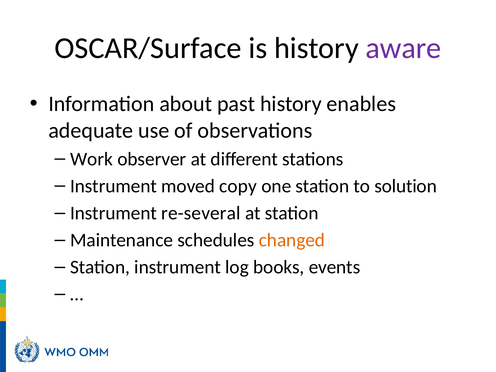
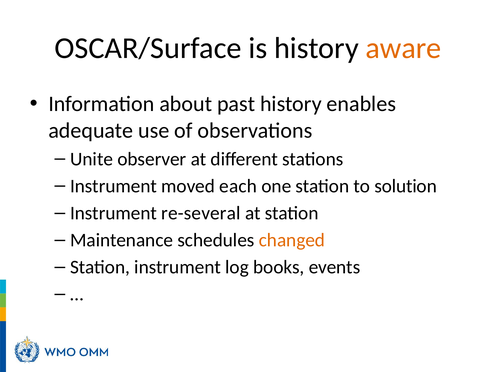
aware colour: purple -> orange (403, 48)
Work: Work -> Unite (92, 159)
copy: copy -> each (238, 186)
